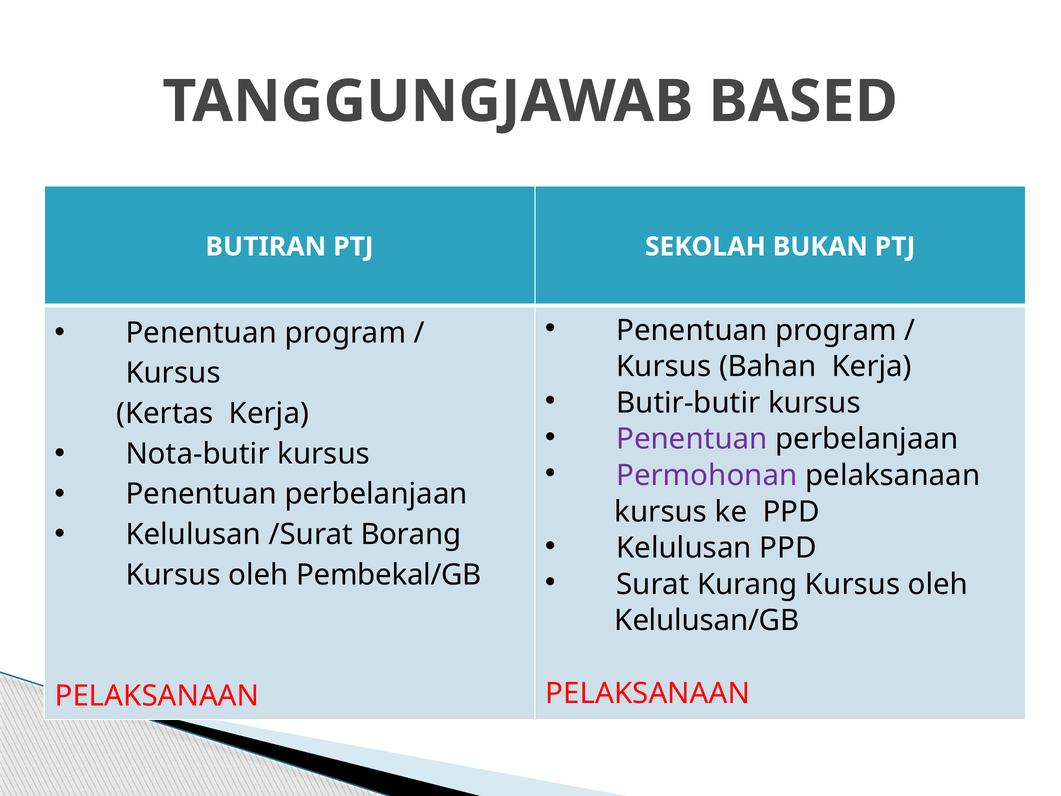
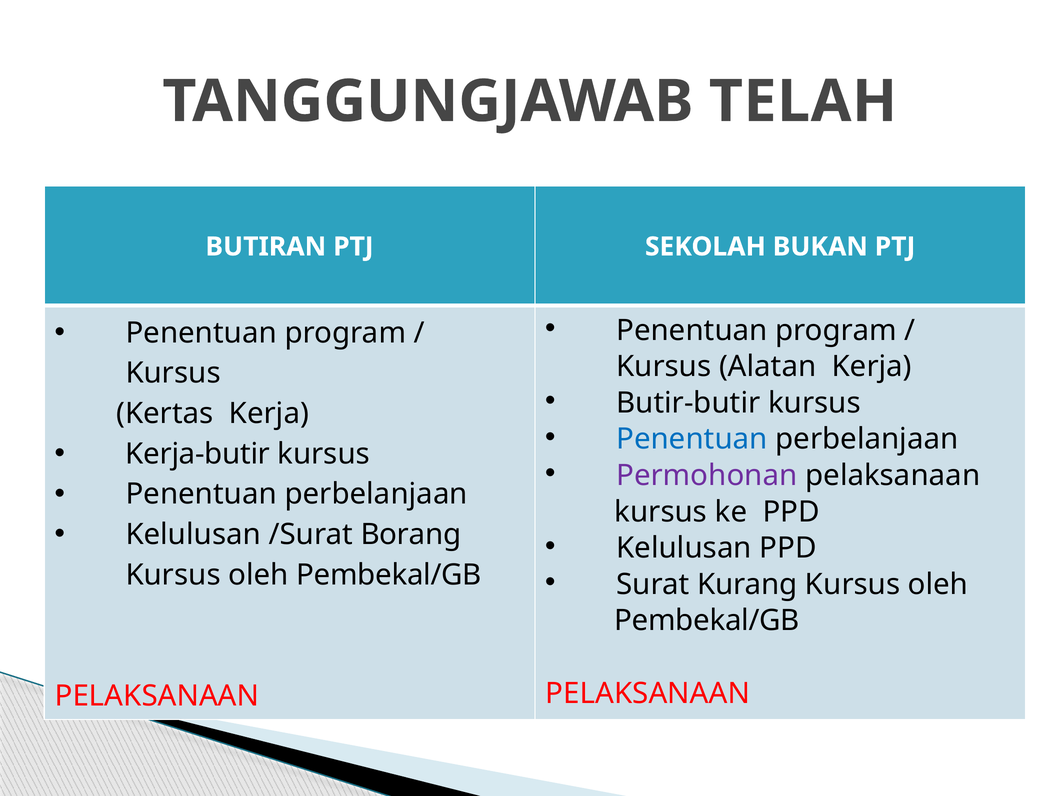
BASED: BASED -> TELAH (803, 102)
Bahan: Bahan -> Alatan (768, 366)
Penentuan colour: purple -> blue (692, 439)
Nota-butir: Nota-butir -> Kerja-butir (198, 454)
Kelulusan/GB: Kelulusan/GB -> Pembekal/GB (707, 621)
